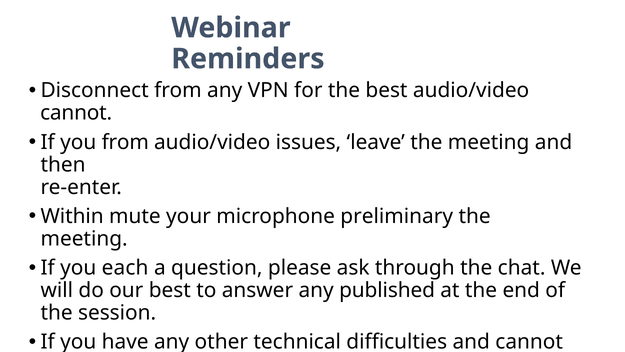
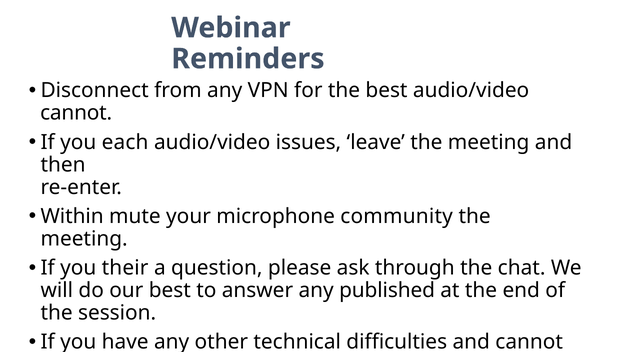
you from: from -> each (125, 142)
preliminary: preliminary -> community (397, 216)
each: each -> their (125, 268)
